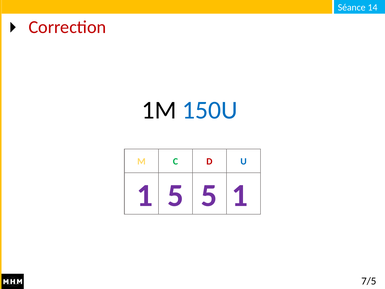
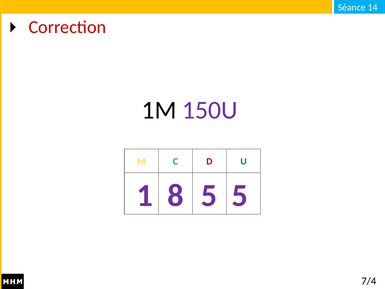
150U colour: blue -> purple (210, 110)
1 5: 5 -> 8 (175, 195)
5 1: 1 -> 5 (240, 195)
7/5: 7/5 -> 7/4 (369, 281)
